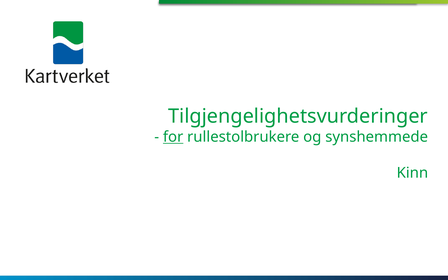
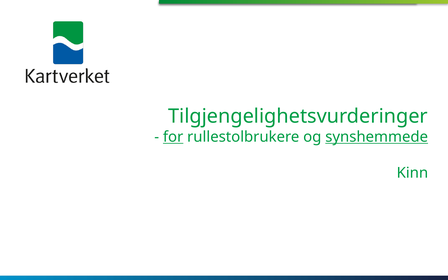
synshemmede underline: none -> present (377, 137)
